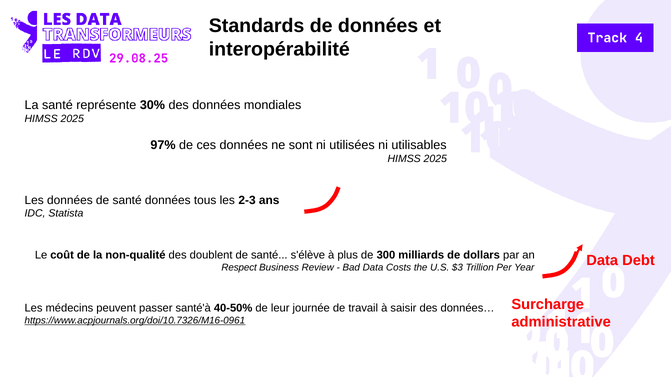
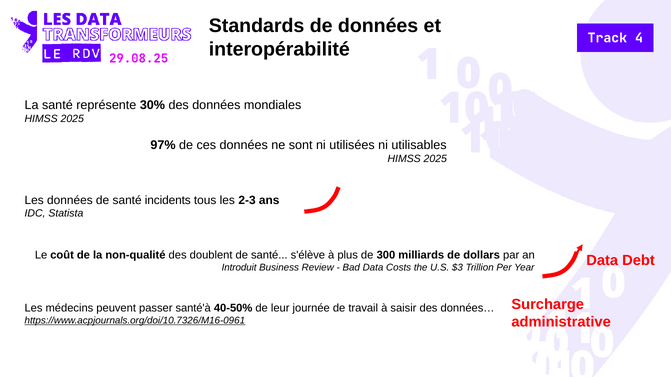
santé données: données -> incidents (168, 200)
Respect: Respect -> Introduit (239, 268)
